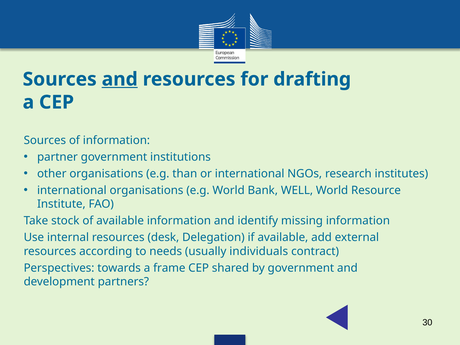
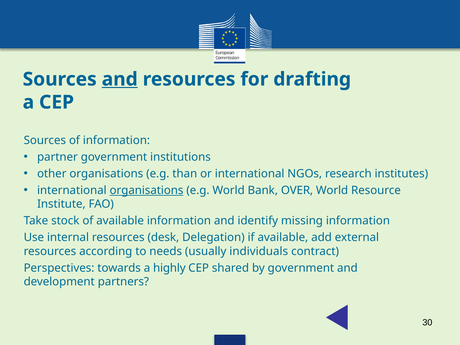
organisations underline: none -> present (147, 190)
WELL: WELL -> OVER (297, 190)
frame: frame -> highly (169, 268)
